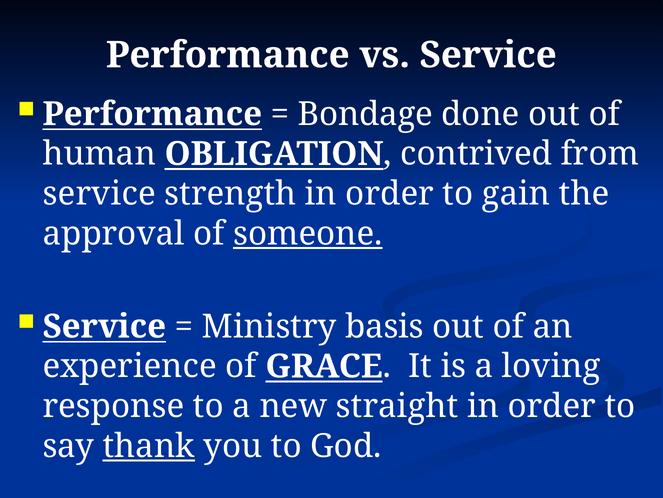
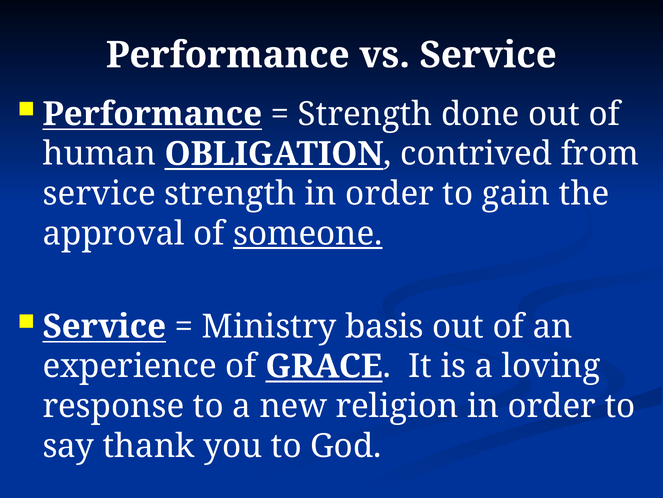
Bondage: Bondage -> Strength (365, 114)
straight: straight -> religion (397, 406)
thank underline: present -> none (149, 445)
